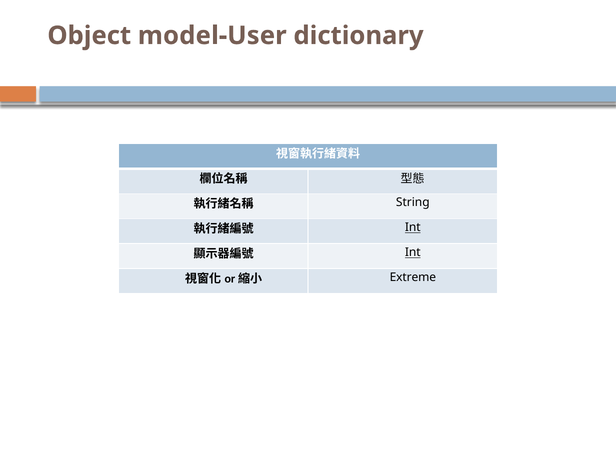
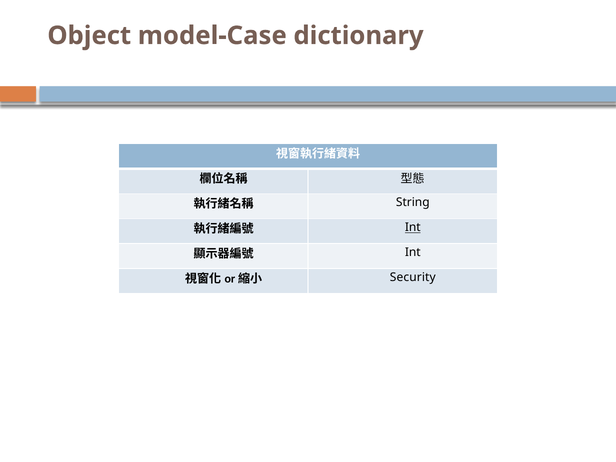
model-User: model-User -> model-Case (212, 36)
Int underline: present -> none (413, 252)
Extreme: Extreme -> Security (413, 277)
